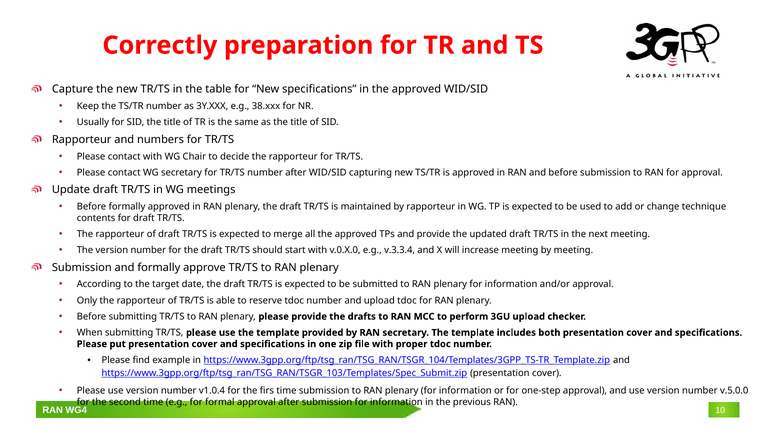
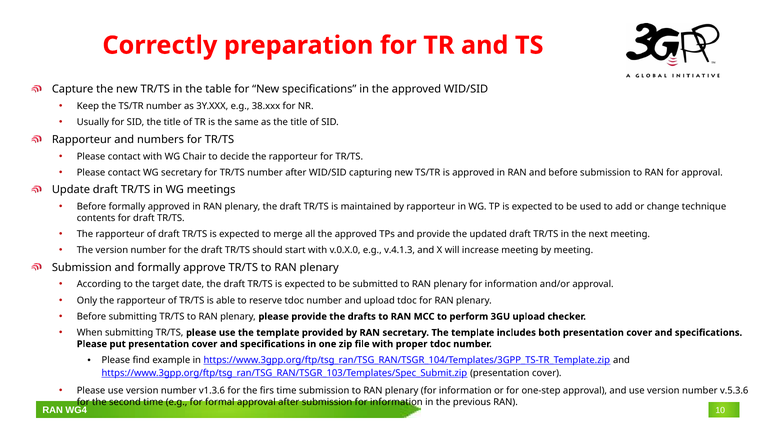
v.3.3.4: v.3.3.4 -> v.4.1.3 (400, 250)
v1.0.4: v1.0.4 -> v1.3.6 (212, 390)
v.5.0.0: v.5.0.0 -> v.5.3.6 (734, 390)
